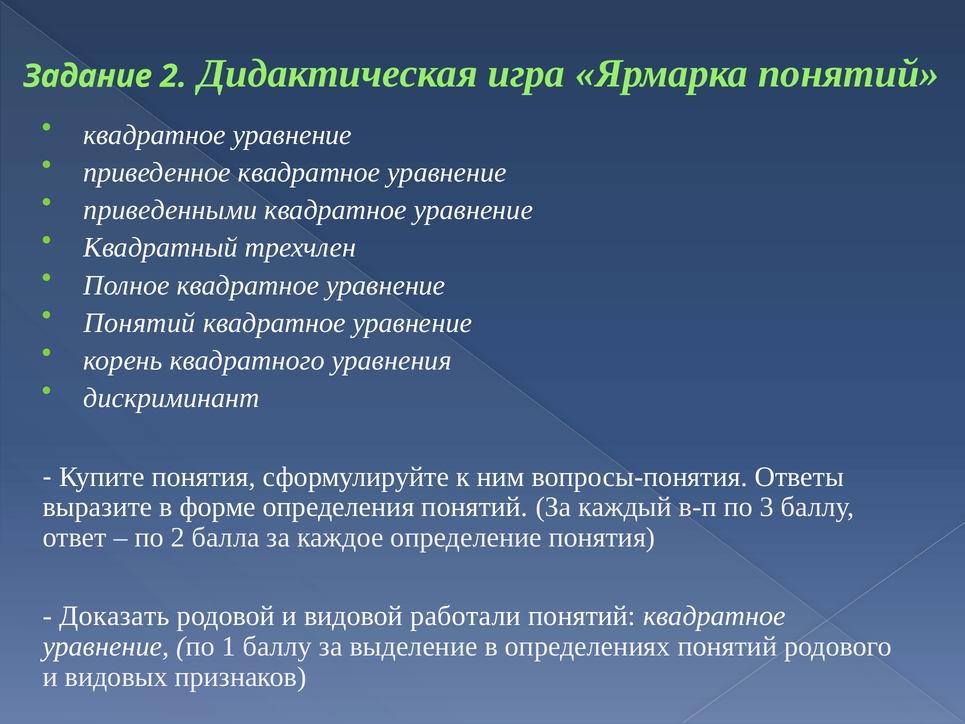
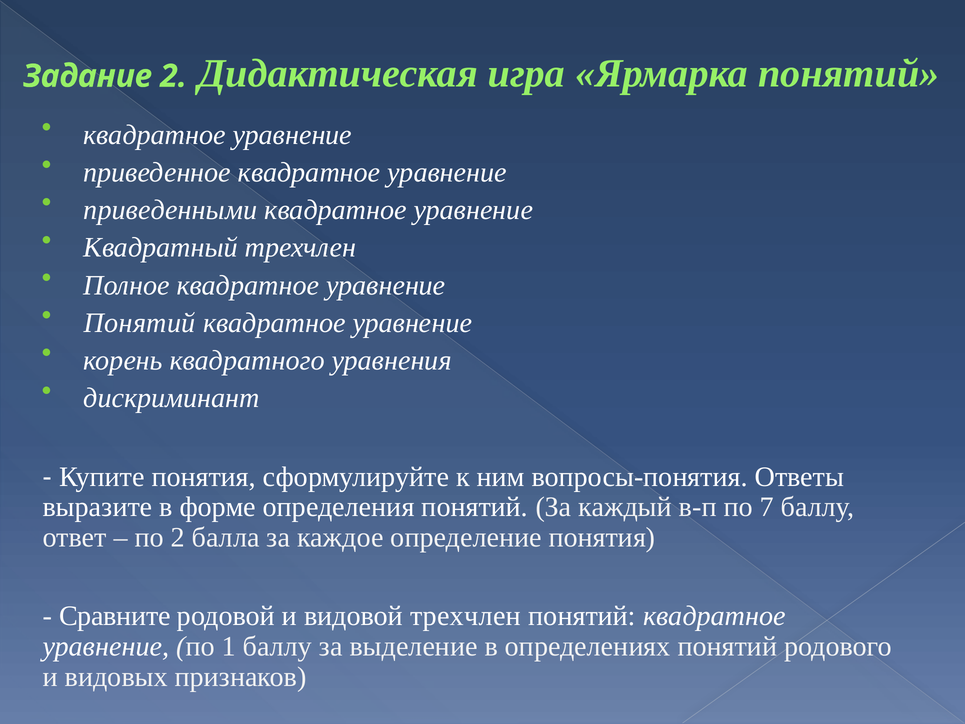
3: 3 -> 7 (767, 507)
Доказать: Доказать -> Сравните (115, 616)
видовой работали: работали -> трехчлен (466, 616)
